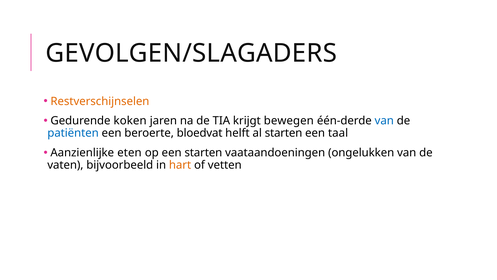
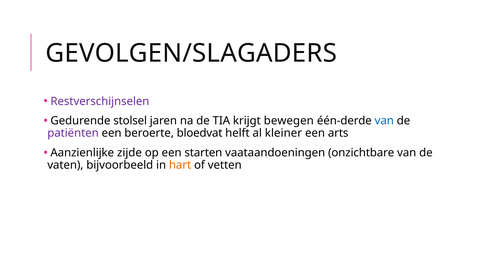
Restverschijnselen colour: orange -> purple (100, 101)
koken: koken -> stolsel (130, 121)
patiënten colour: blue -> purple (73, 133)
al starten: starten -> kleiner (283, 133)
taal: taal -> arts (338, 133)
eten: eten -> zijde (129, 153)
ongelukken: ongelukken -> onzichtbare (361, 153)
